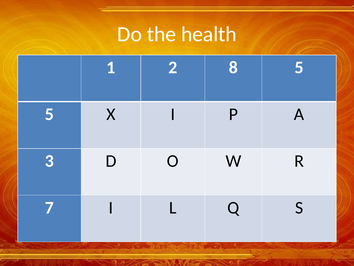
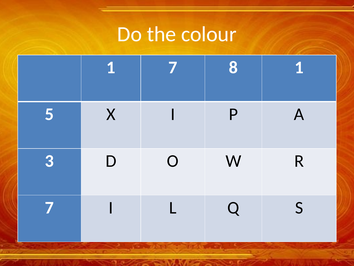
health: health -> colour (209, 34)
1 2: 2 -> 7 (173, 67)
8 5: 5 -> 1 (299, 67)
